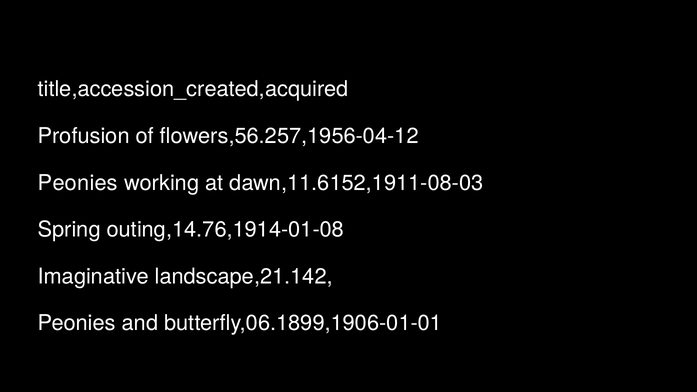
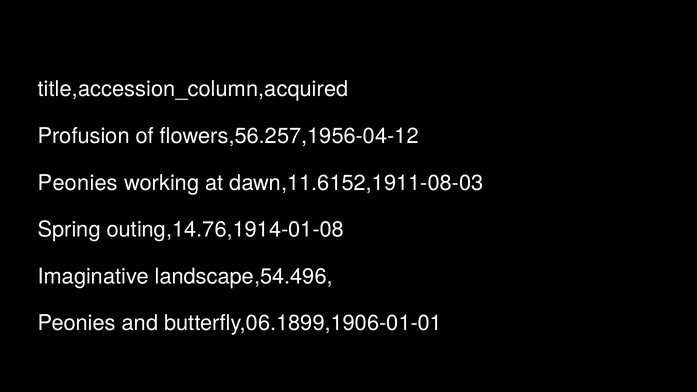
title,accession_created,acquired: title,accession_created,acquired -> title,accession_column,acquired (193, 89)
landscape,21.142: landscape,21.142 -> landscape,54.496 (244, 276)
